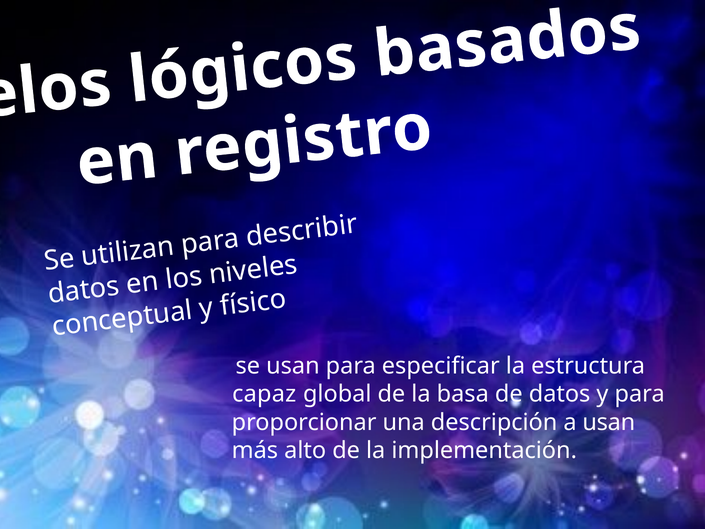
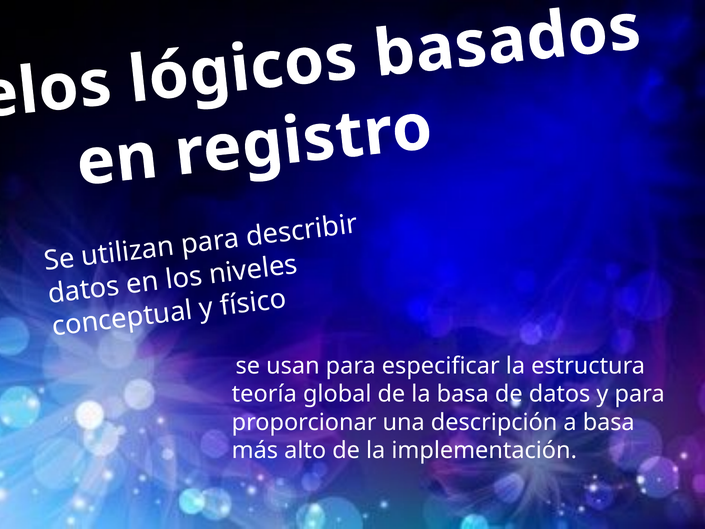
capaz: capaz -> teoría (264, 394)
a usan: usan -> basa (609, 422)
